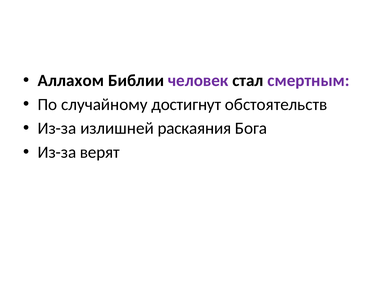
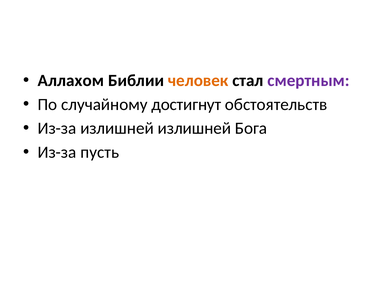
человек colour: purple -> orange (198, 81)
излишней раскаяния: раскаяния -> излишней (194, 129)
верят: верят -> пусть (100, 153)
